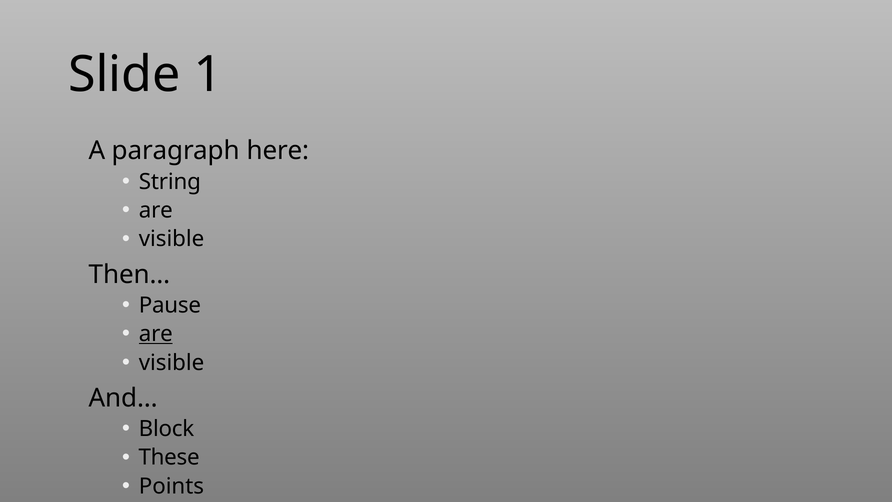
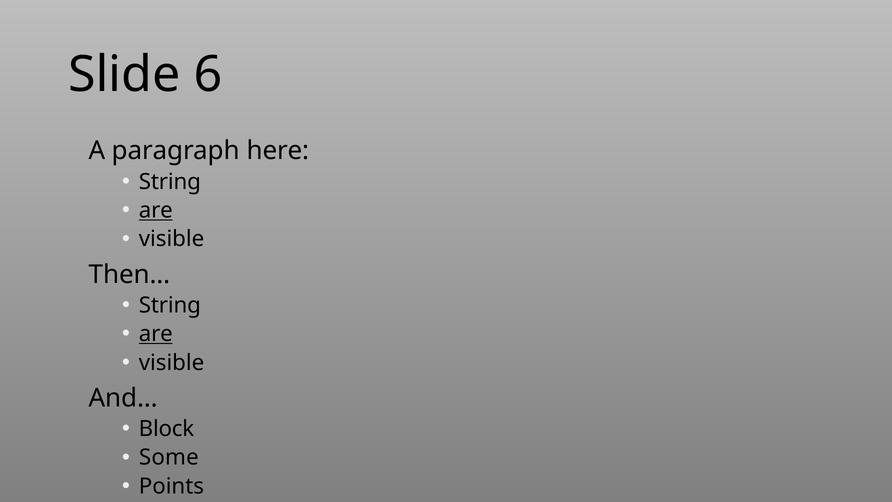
1: 1 -> 6 (208, 75)
are underline: none -> present (156, 210)
Pause: Pause -> String (170, 305)
These: These -> Some (169, 457)
